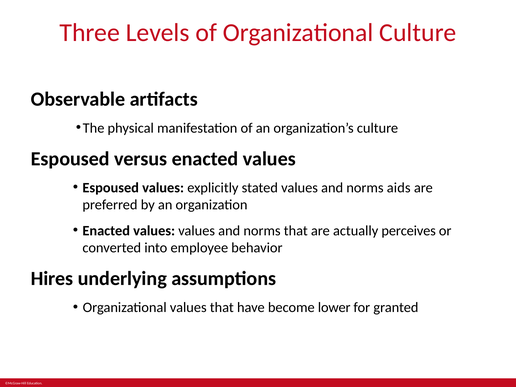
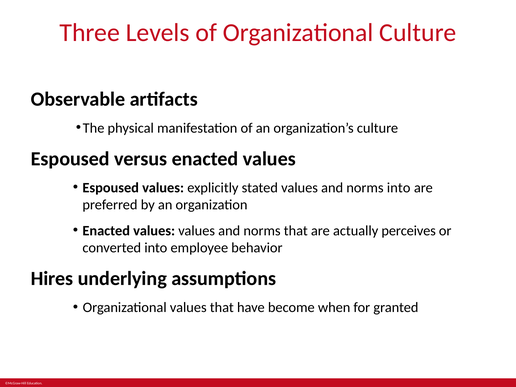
norms aids: aids -> into (399, 188)
lower: lower -> when (334, 307)
